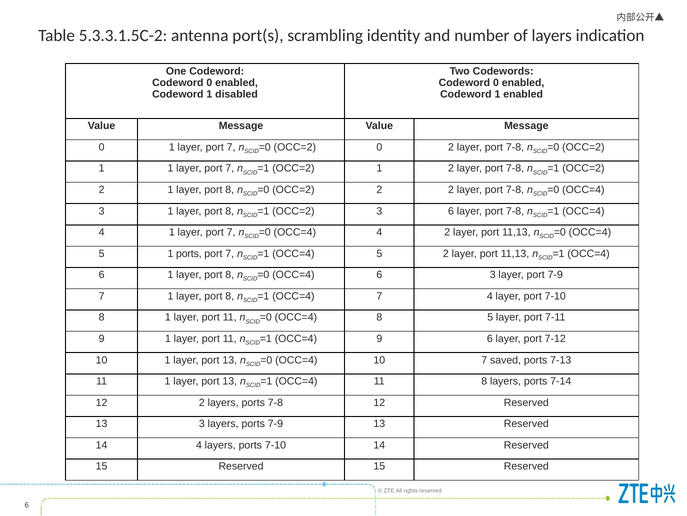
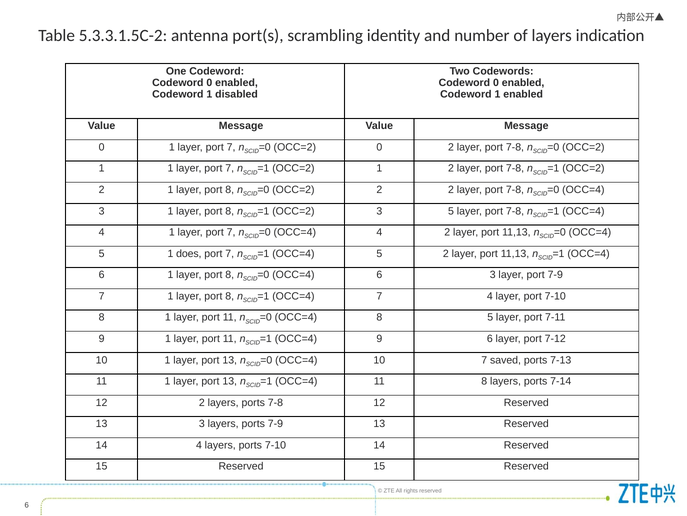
3 6: 6 -> 5 (451, 211)
1 ports: ports -> does (189, 253)
